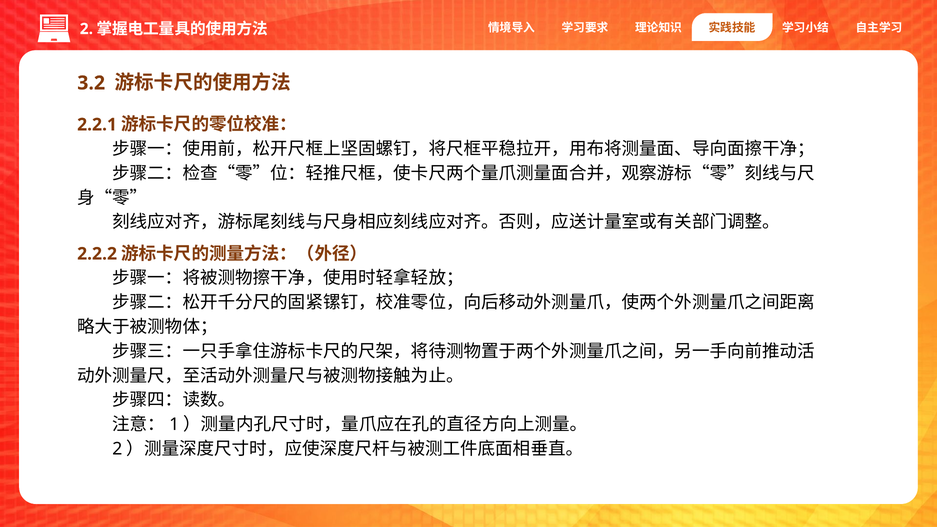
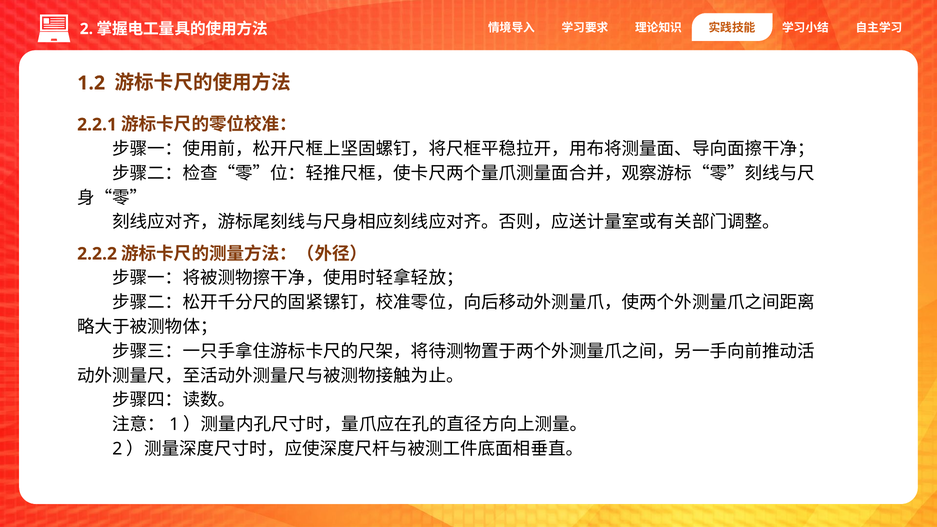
3.2: 3.2 -> 1.2 (91, 83)
